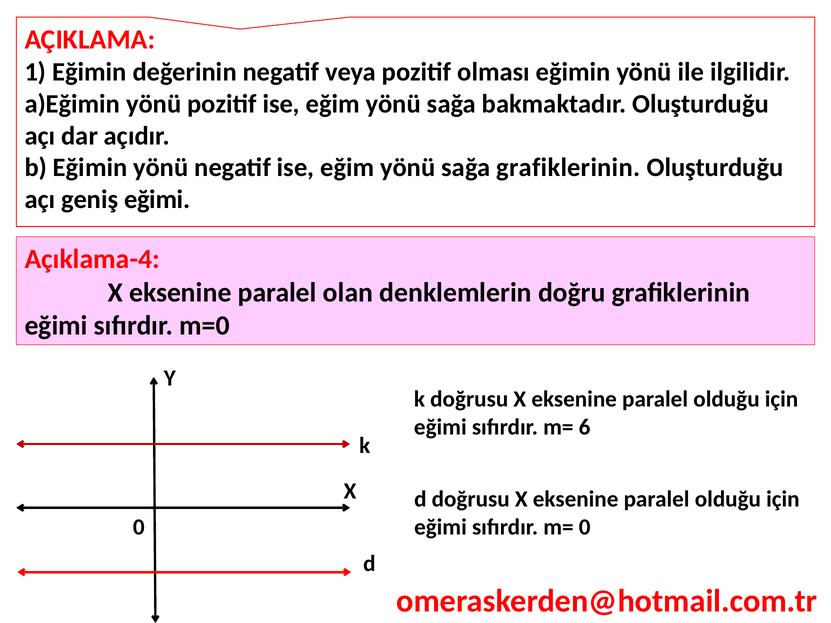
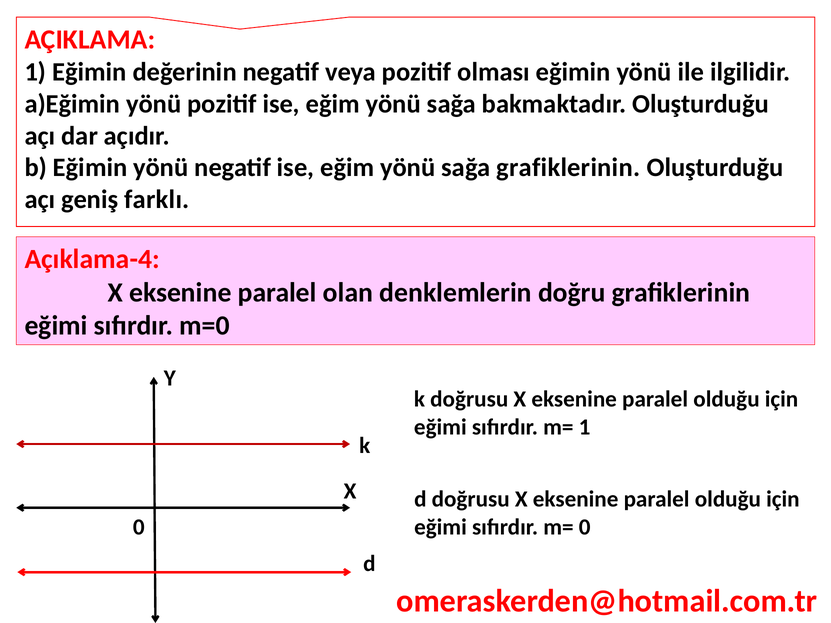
geniş eğimi: eğimi -> farklı (157, 200)
m= 6: 6 -> 1 (585, 427)
